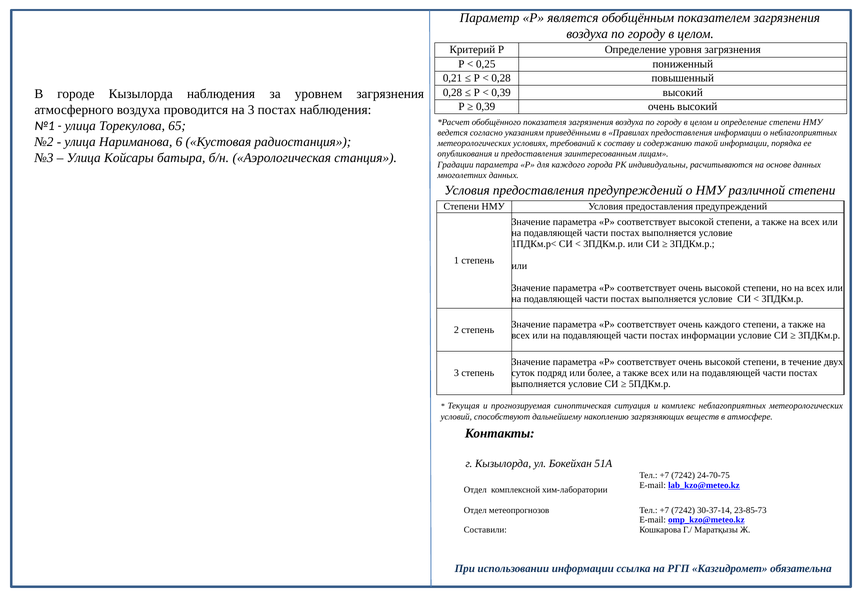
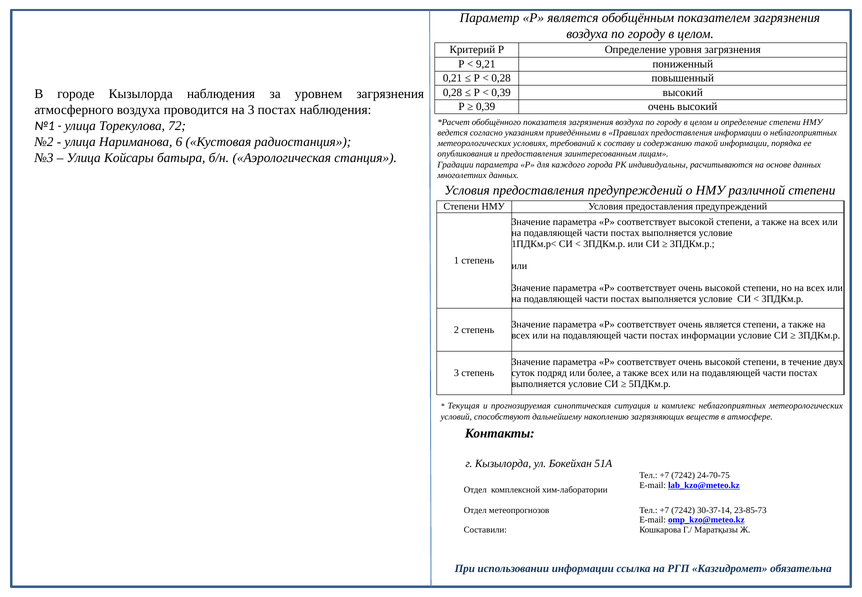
0,25: 0,25 -> 9,21 (486, 64)
65: 65 -> 72 (177, 126)
очень каждого: каждого -> является (723, 324)
